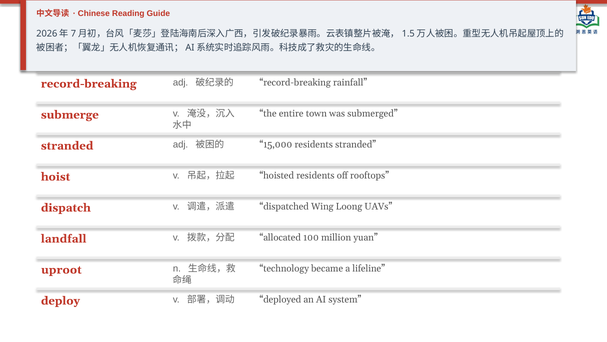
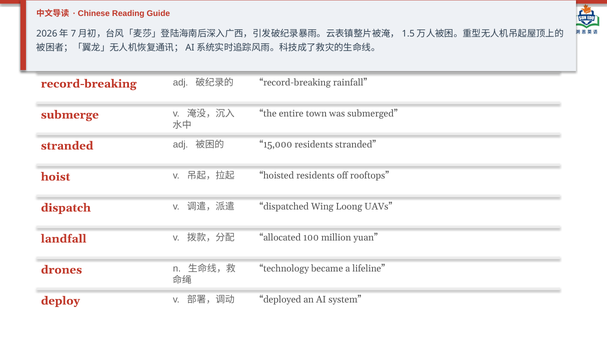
uproot: uproot -> drones (61, 269)
